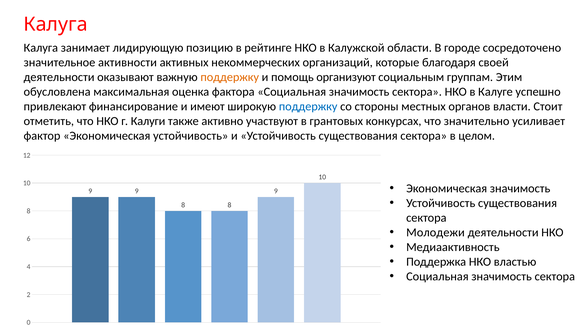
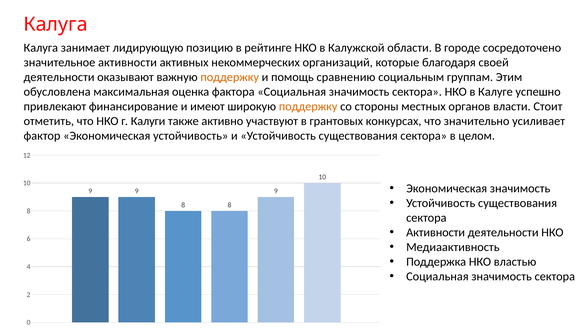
организуют: организуют -> сравнению (346, 77)
поддержку colour: blue -> orange (308, 107)
Молодежи: Молодежи -> Активности (436, 233)
